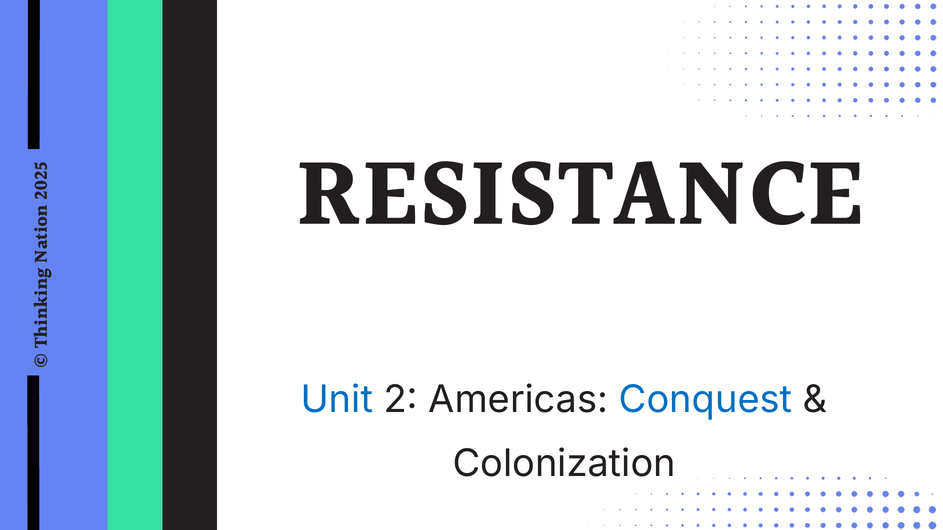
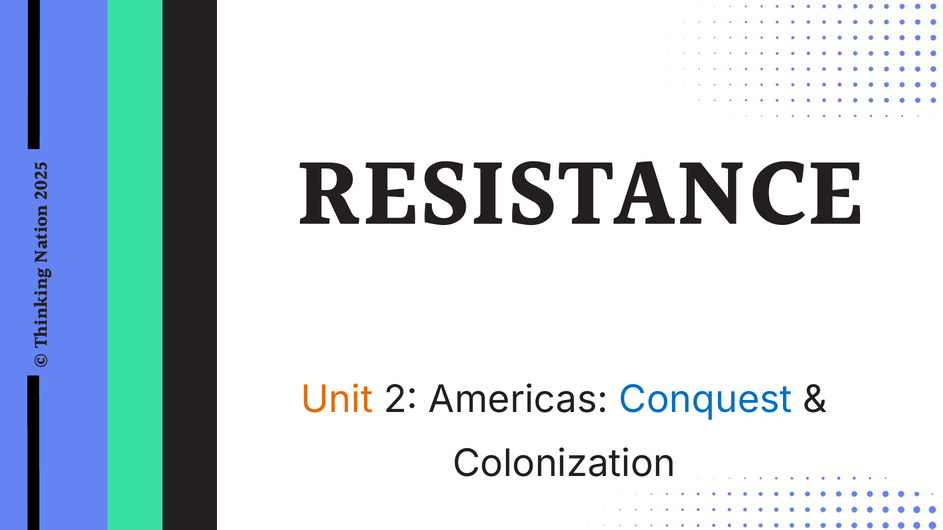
Unit colour: blue -> orange (337, 400)
